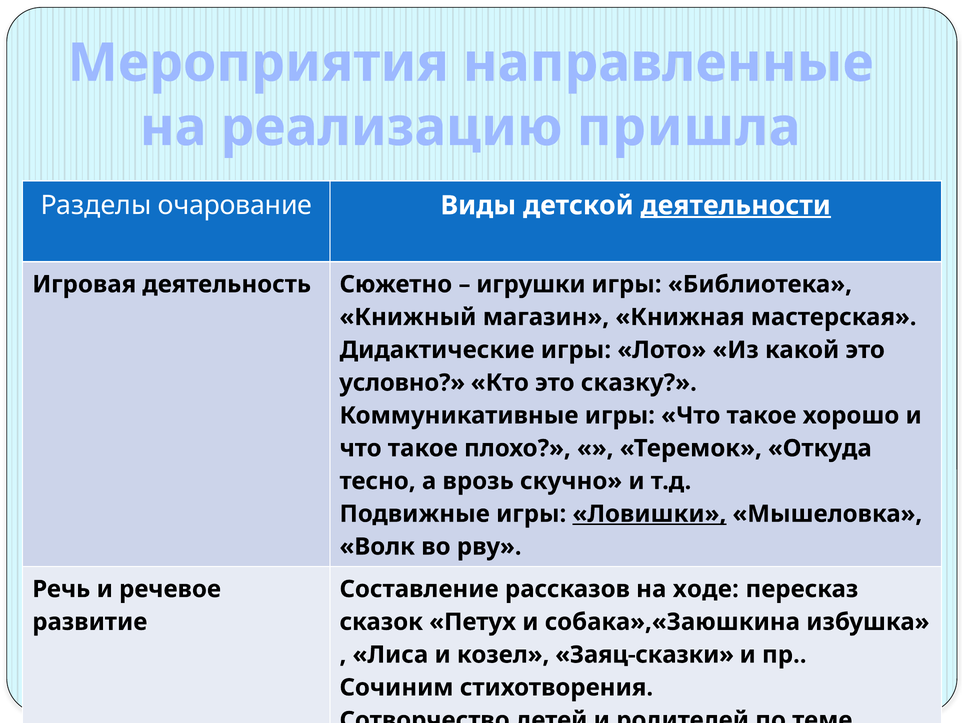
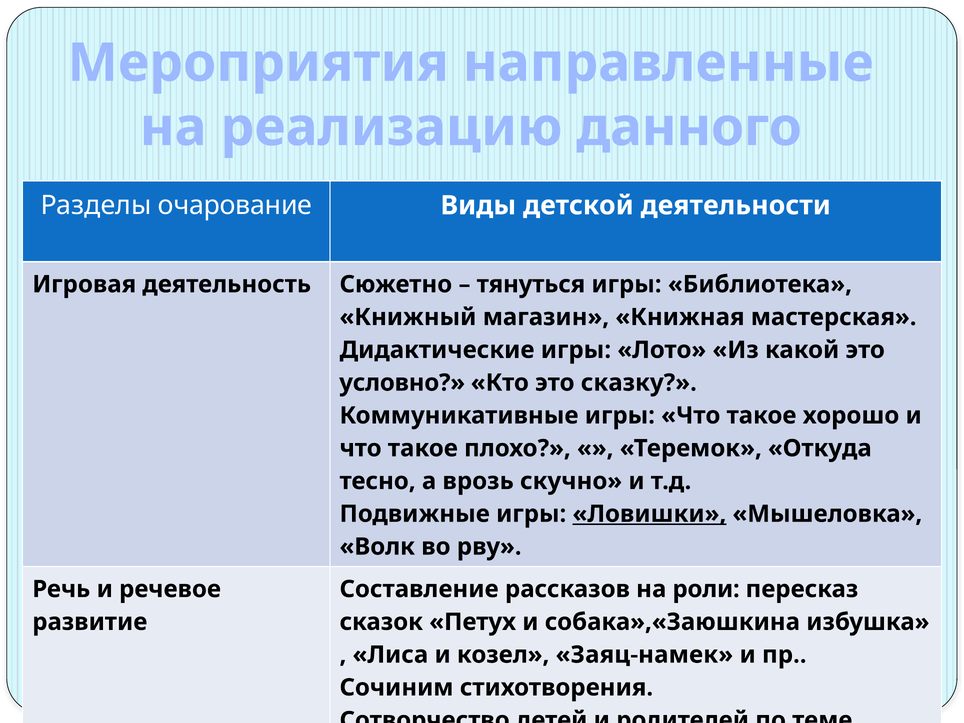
пришла: пришла -> данного (689, 127)
деятельности underline: present -> none (736, 205)
игрушки: игрушки -> тянуться (531, 284)
ходе: ходе -> роли (706, 589)
Заяц-сказки: Заяц-сказки -> Заяц-намек (644, 655)
